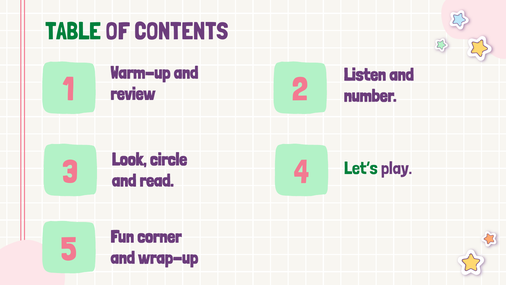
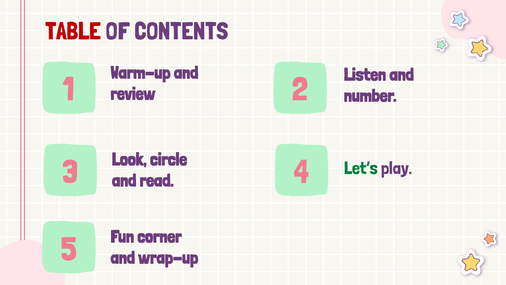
TABLE colour: green -> red (73, 31)
